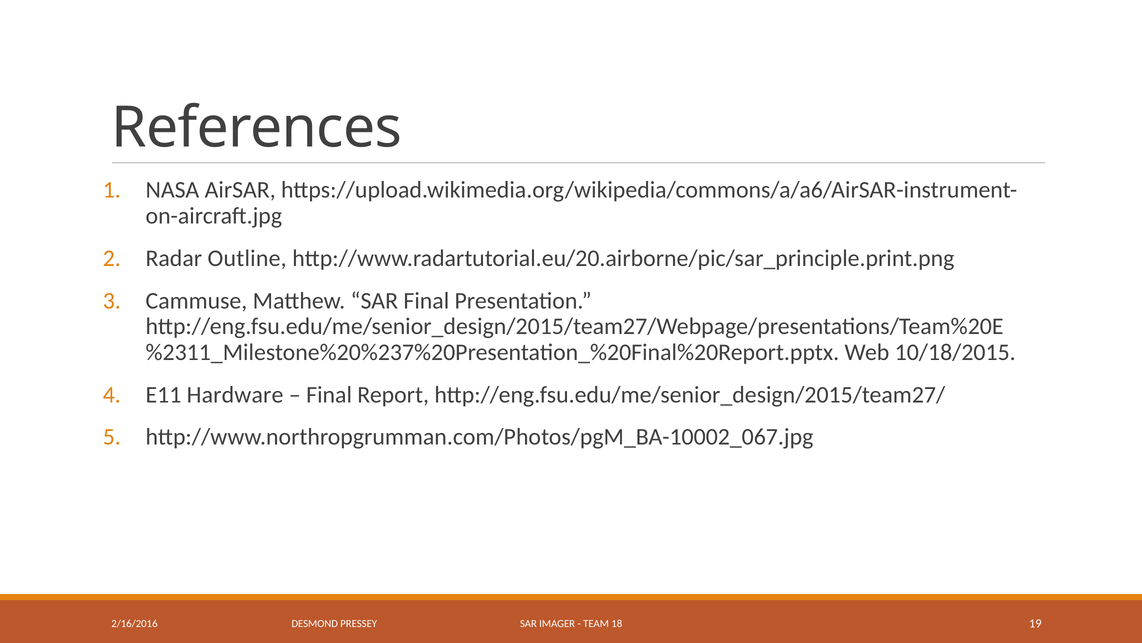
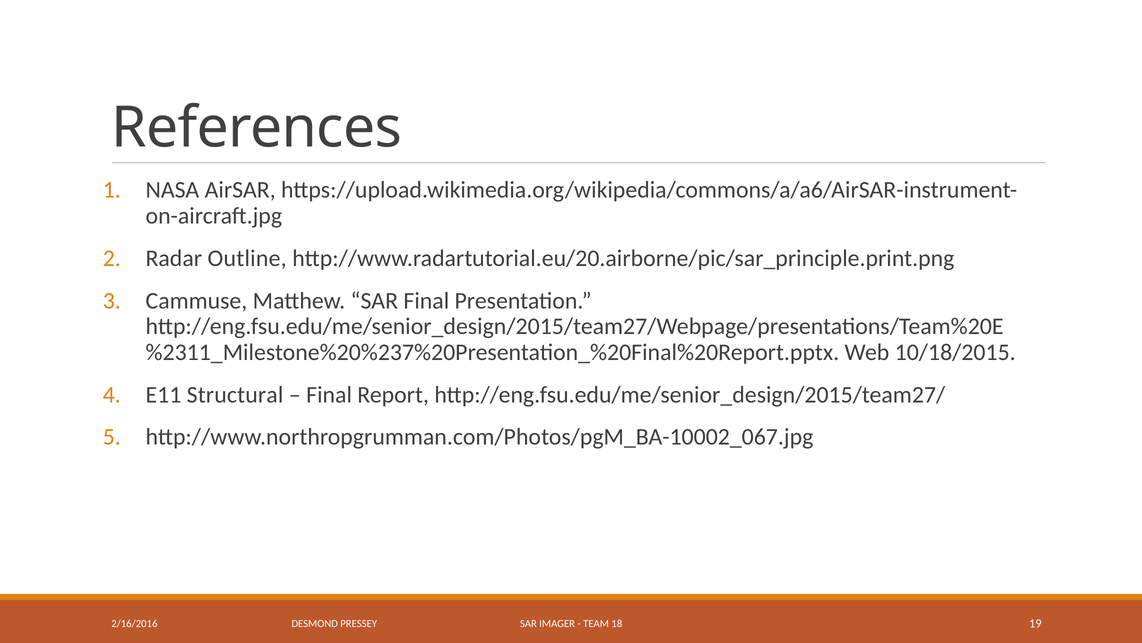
Hardware: Hardware -> Structural (235, 394)
